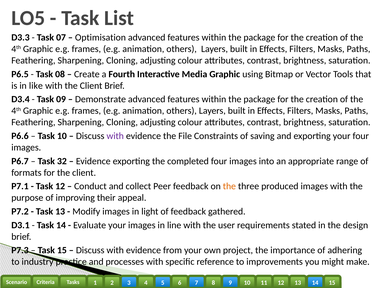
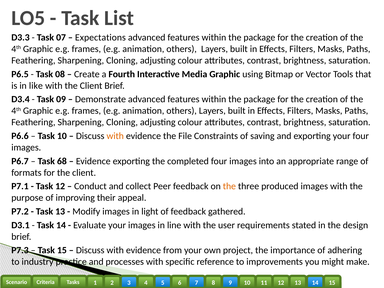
Optimisation: Optimisation -> Expectations (100, 37)
with colour: purple -> orange (115, 136)
32: 32 -> 68 (62, 161)
